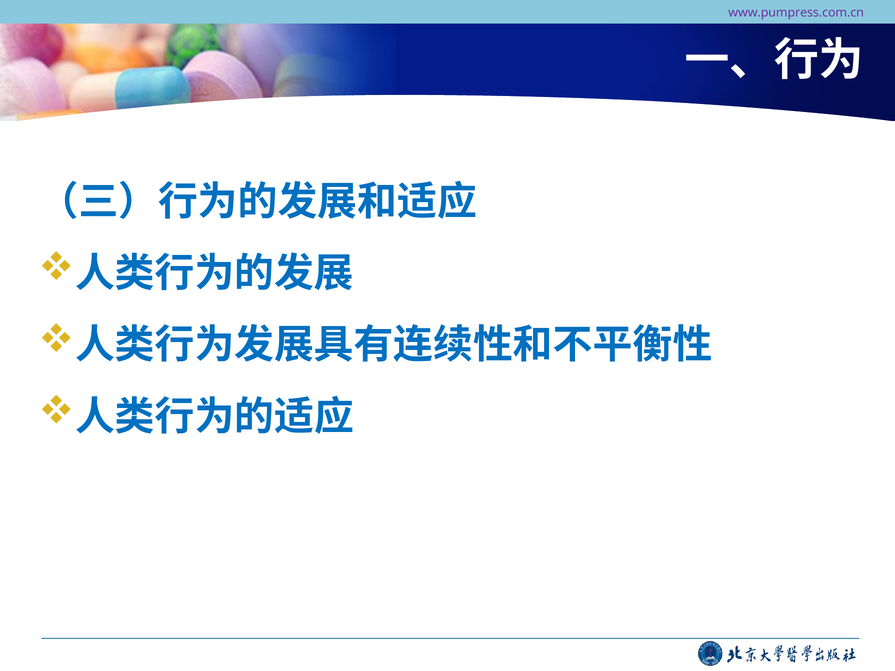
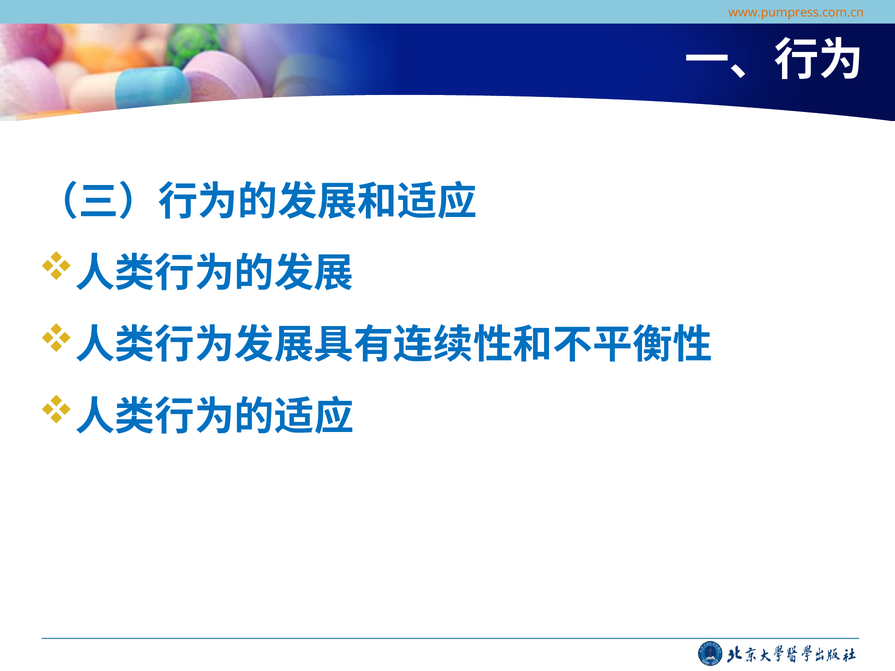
www.pumpress.com.cn colour: purple -> orange (796, 13)
